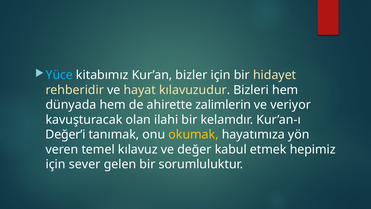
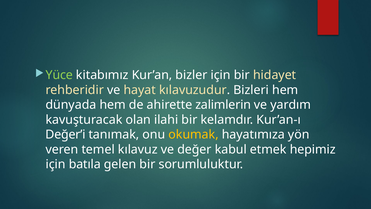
Yüce colour: light blue -> light green (59, 75)
veriyor: veriyor -> yardım (291, 105)
sever: sever -> batıla (85, 164)
